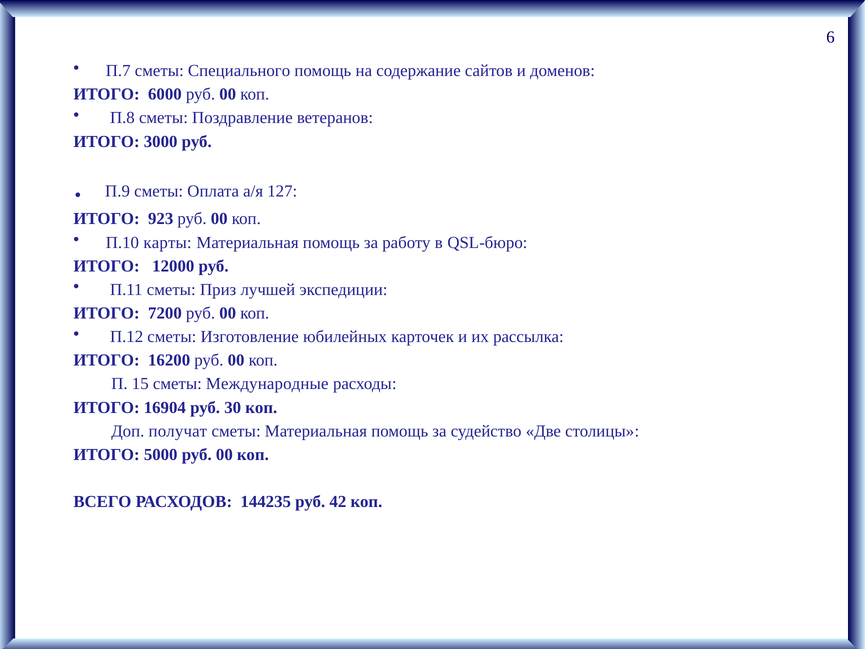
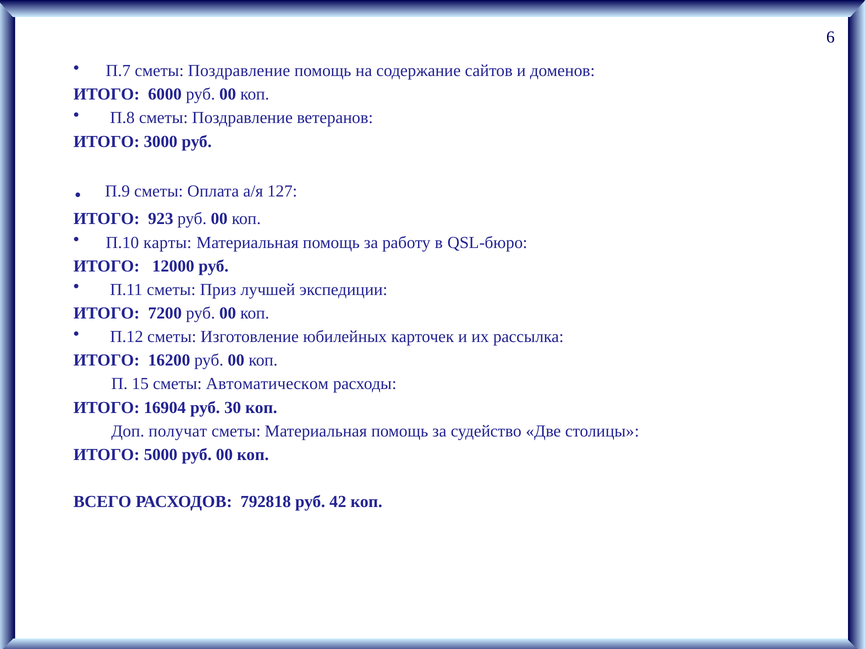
П.7 сметы Специального: Специального -> Поздравление (239, 71)
Международные: Международные -> Автоматическом (267, 384)
144235: 144235 -> 792818 (266, 502)
